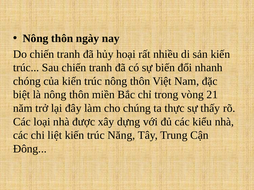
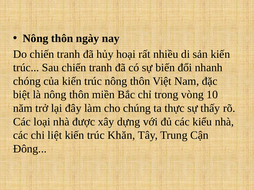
21: 21 -> 10 (212, 95)
Năng: Năng -> Khăn (121, 136)
